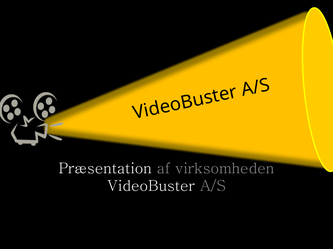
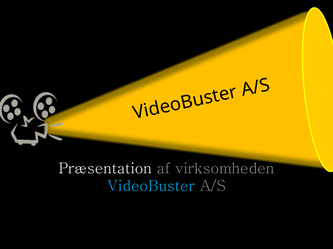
VideoBuster colour: white -> light blue (151, 187)
